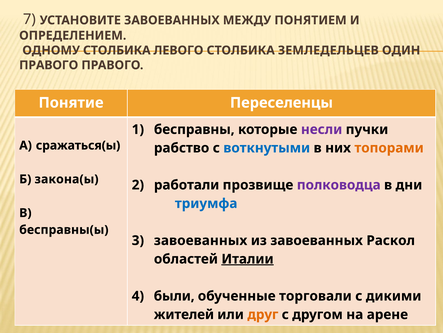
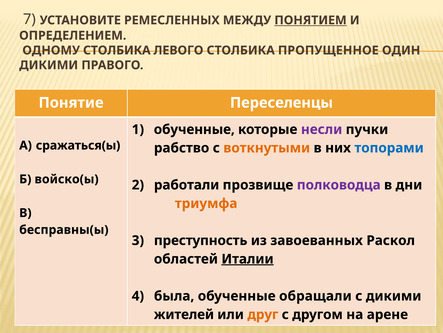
УСТАНОВИТЕ ЗАВОЕВАННЫХ: ЗАВОЕВАННЫХ -> РЕМЕСЛЕННЫХ (172, 20)
ПОНЯТИЕМ underline: none -> present (311, 20)
ЗЕМЛЕДЕЛЬЦЕВ: ЗЕМЛЕДЕЛЬЦЕВ -> ПРОПУЩЕННОЕ (328, 50)
ПРАВОГО: ПРАВОГО -> ДИКИМИ (49, 65)
бесправны: бесправны -> обученные (194, 129)
воткнутыми colour: blue -> orange (267, 148)
топорами colour: orange -> blue (389, 148)
закона(ы: закона(ы -> войско(ы (67, 179)
триумфа colour: blue -> orange (206, 203)
завоеванных: завоеванных -> преступность (201, 240)
были: были -> была (174, 295)
торговали: торговали -> обращали (315, 295)
